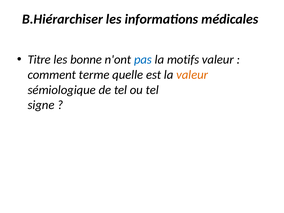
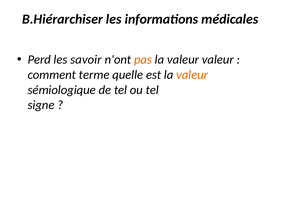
Titre: Titre -> Perd (39, 60)
bonne: bonne -> savoir (86, 60)
pas colour: blue -> orange (143, 60)
motifs: motifs -> valeur (183, 60)
